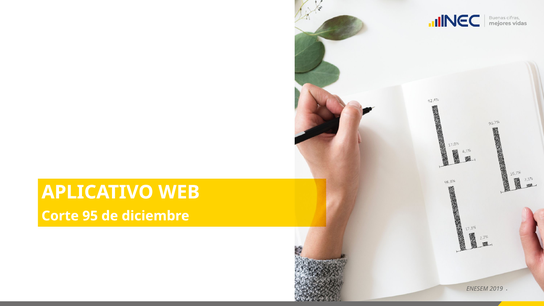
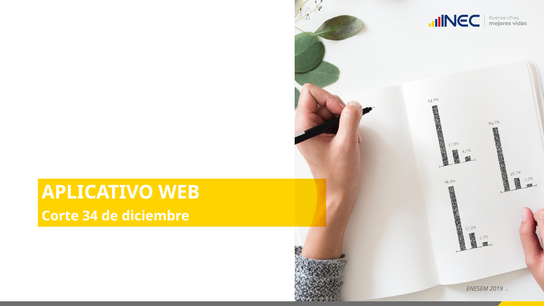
95: 95 -> 34 (90, 216)
